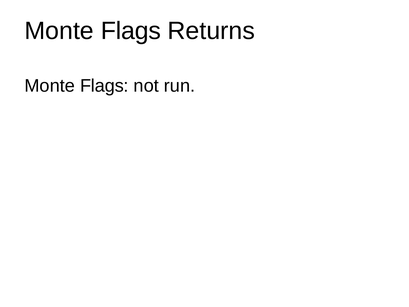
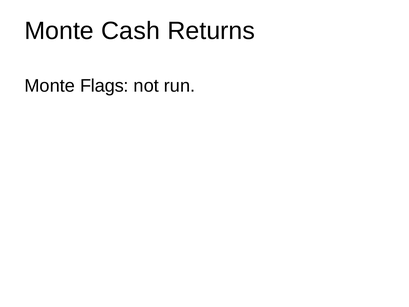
Flags: Flags -> Cash (131, 31)
